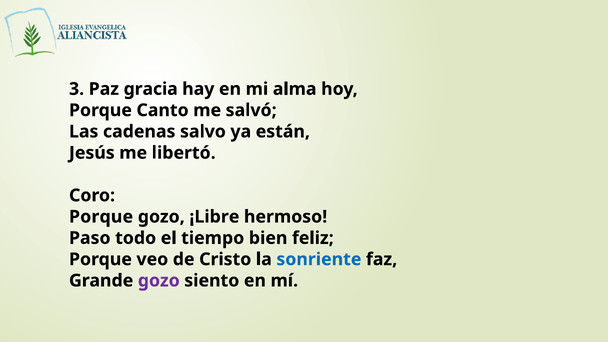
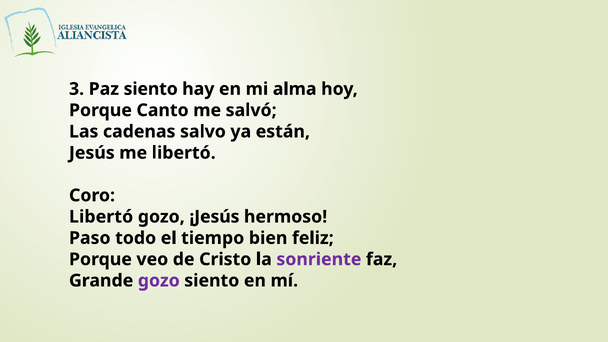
Paz gracia: gracia -> siento (151, 89)
Porque: Porque -> Libertó (101, 217)
¡Libre: ¡Libre -> ¡Jesús (214, 217)
sonriente colour: blue -> purple (319, 259)
